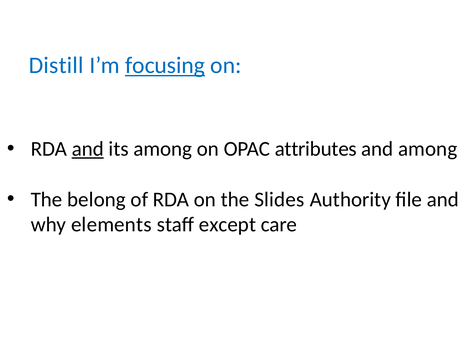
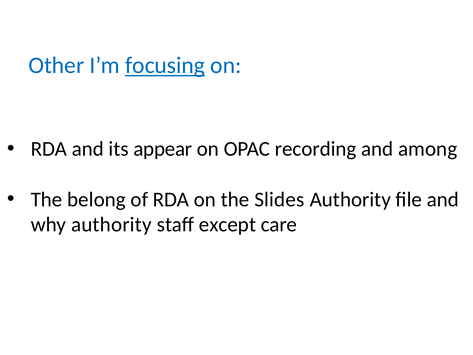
Distill: Distill -> Other (56, 65)
and underline: present -> none (88, 149)
its among: among -> appear (163, 149)
attributes: attributes -> recording (316, 149)
why elements: elements -> authority (111, 225)
